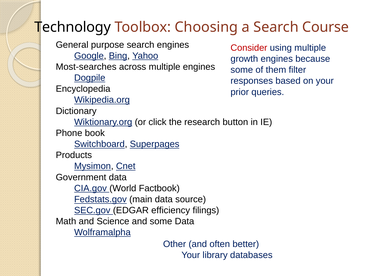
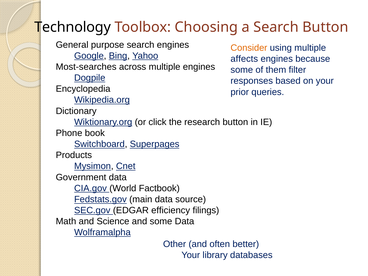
Search Course: Course -> Button (325, 27)
Consider colour: red -> orange (249, 48)
growth: growth -> affects (244, 59)
